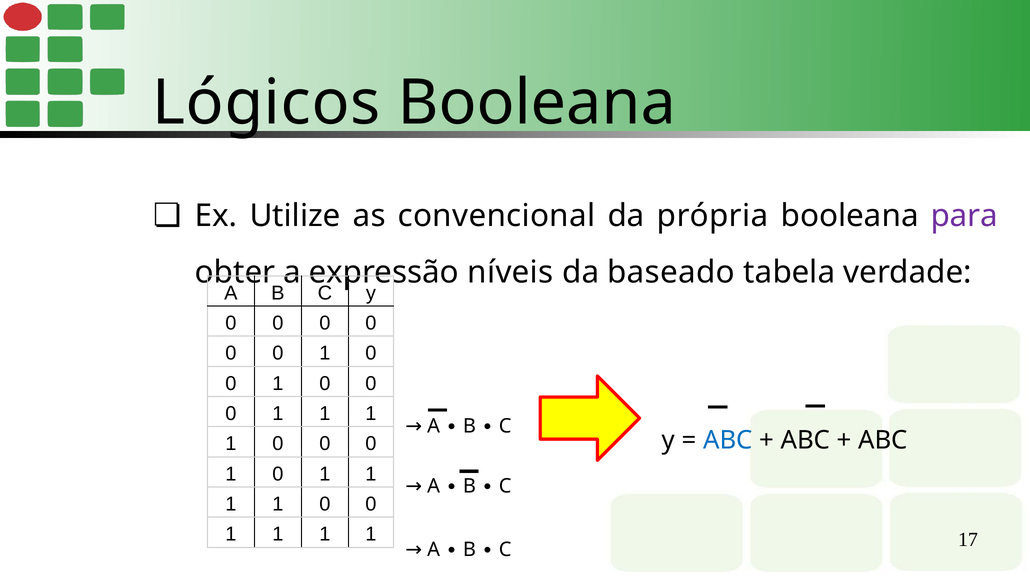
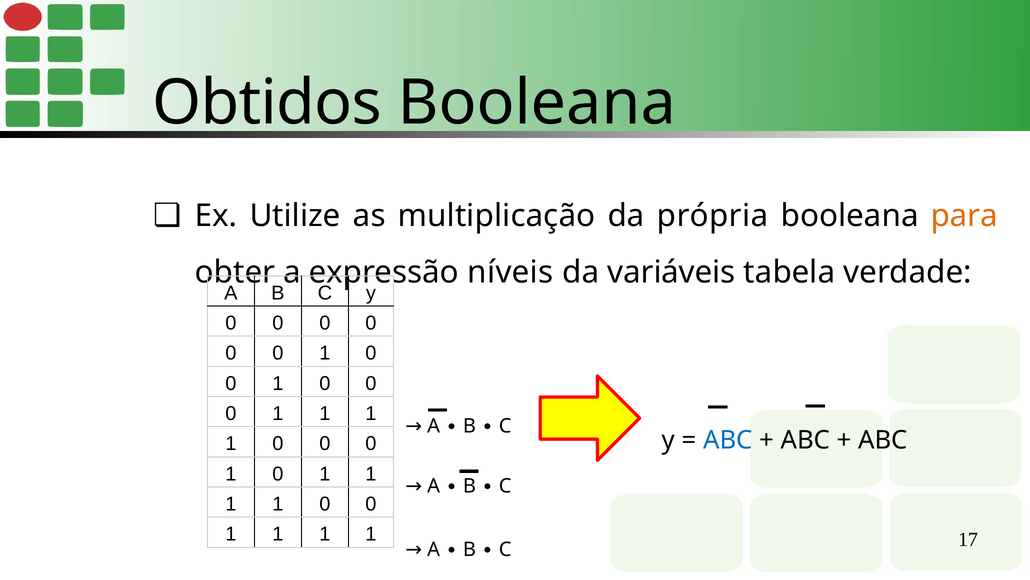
Lógicos: Lógicos -> Obtidos (267, 103)
convencional: convencional -> multiplicação (497, 216)
para colour: purple -> orange (964, 216)
baseado: baseado -> variáveis (671, 272)
